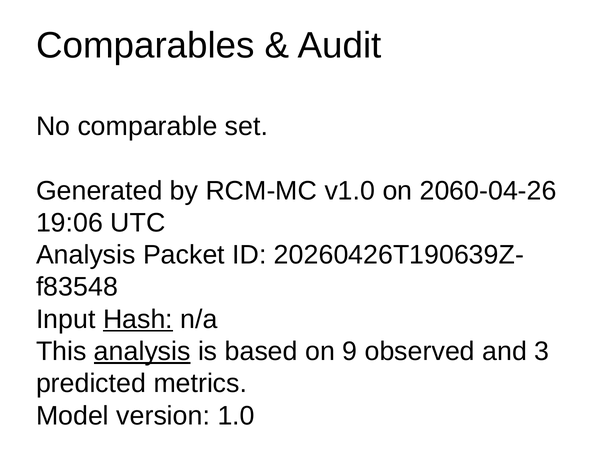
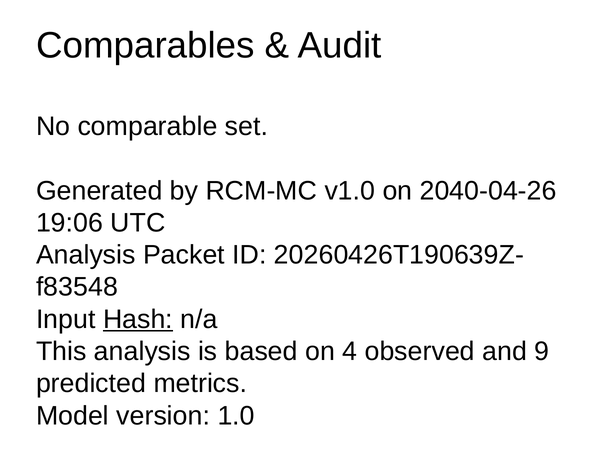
2060-04-26: 2060-04-26 -> 2040-04-26 (488, 190)
analysis underline: present -> none (142, 351)
9: 9 -> 4 (350, 351)
3: 3 -> 9 (542, 351)
